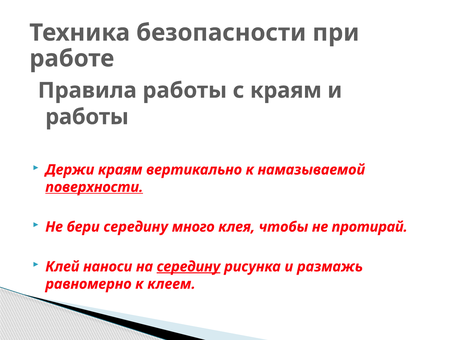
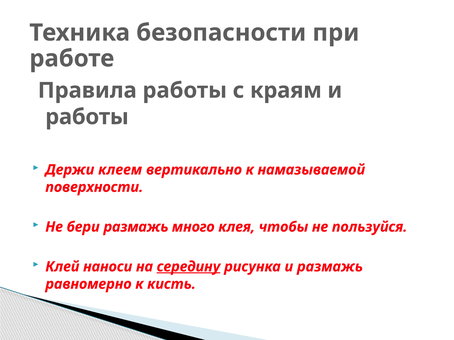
Держи краям: краям -> клеем (120, 170)
поверхности underline: present -> none (94, 187)
бери середину: середину -> размажь (136, 227)
протирай: протирай -> пользуйся (370, 227)
клеем: клеем -> кисть (172, 284)
